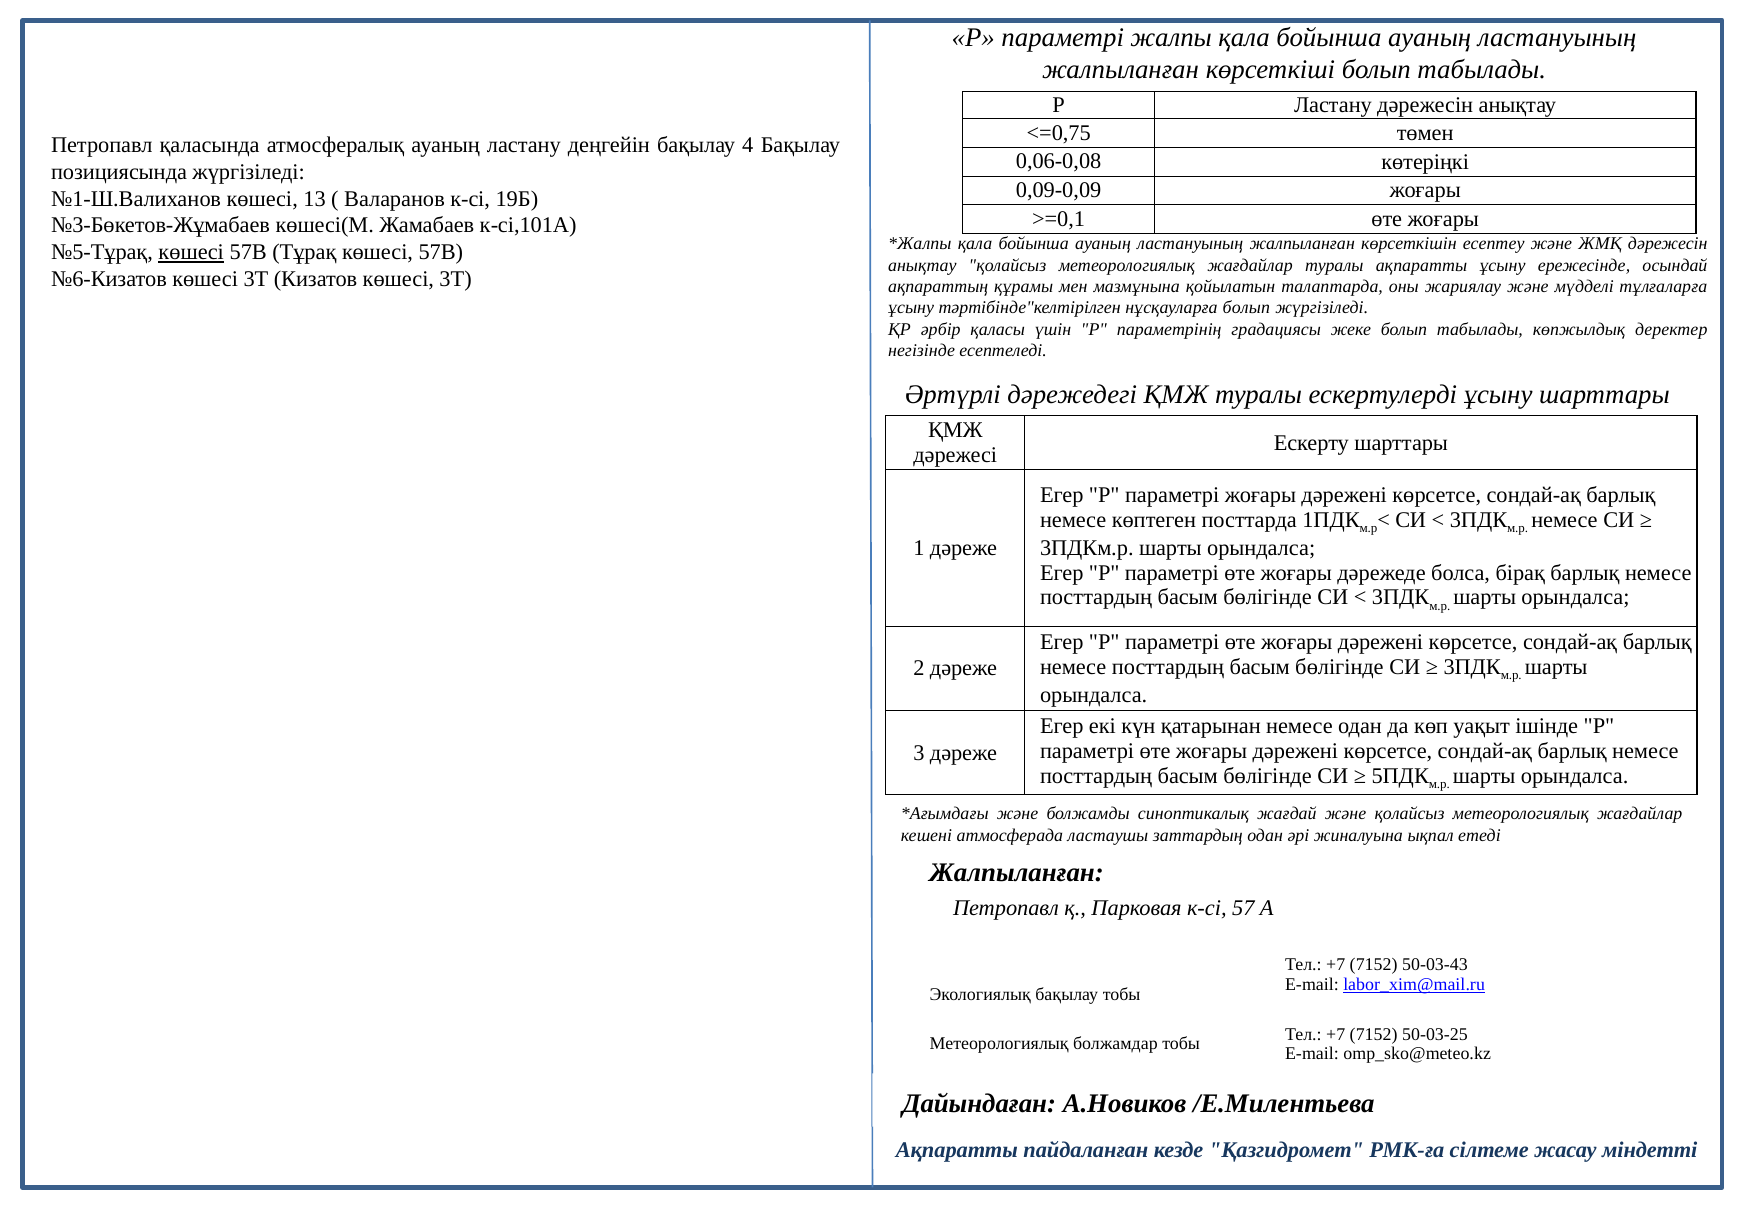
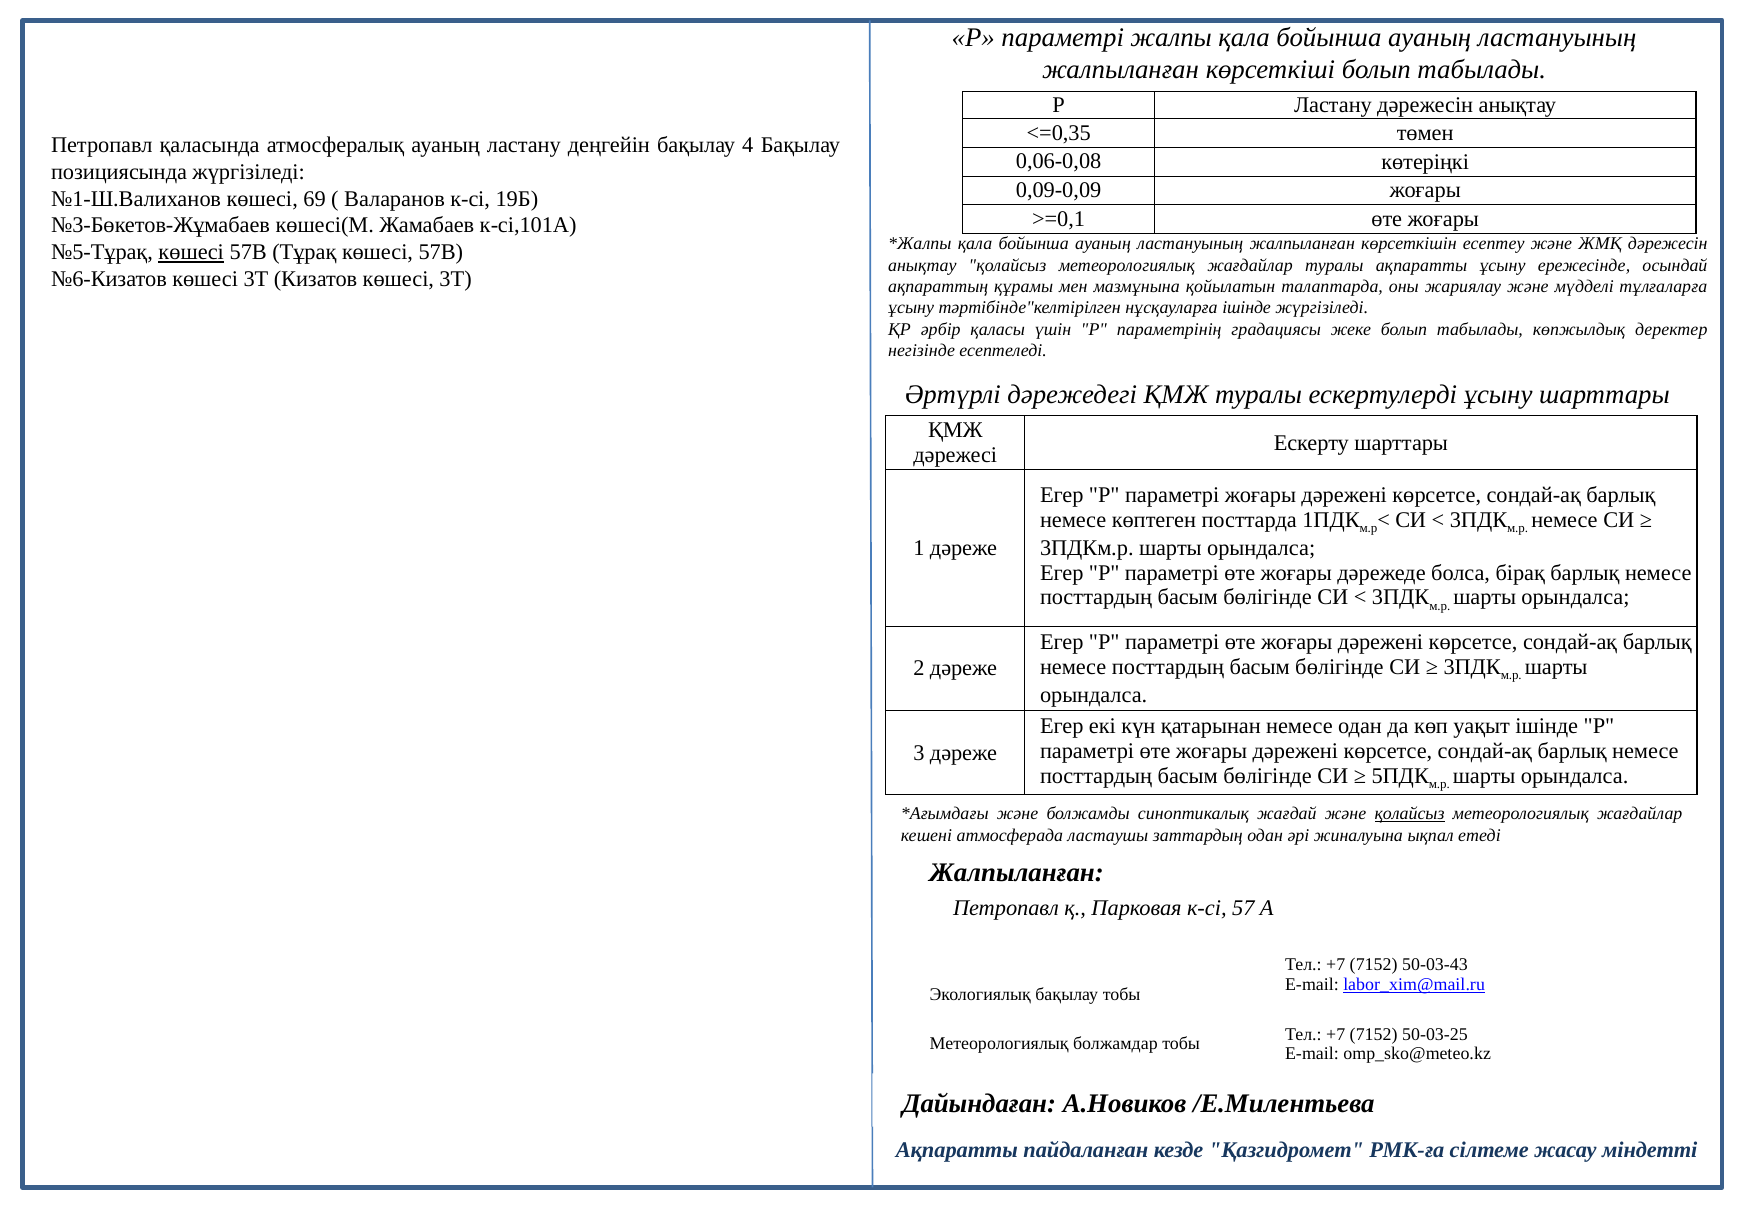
<=0,75: <=0,75 -> <=0,35 (1059, 133)
13: 13 -> 69 (315, 199)
нұсқауларға болып: болып -> ішінде (1247, 308)
қолайсыз underline: none -> present (1410, 814)
